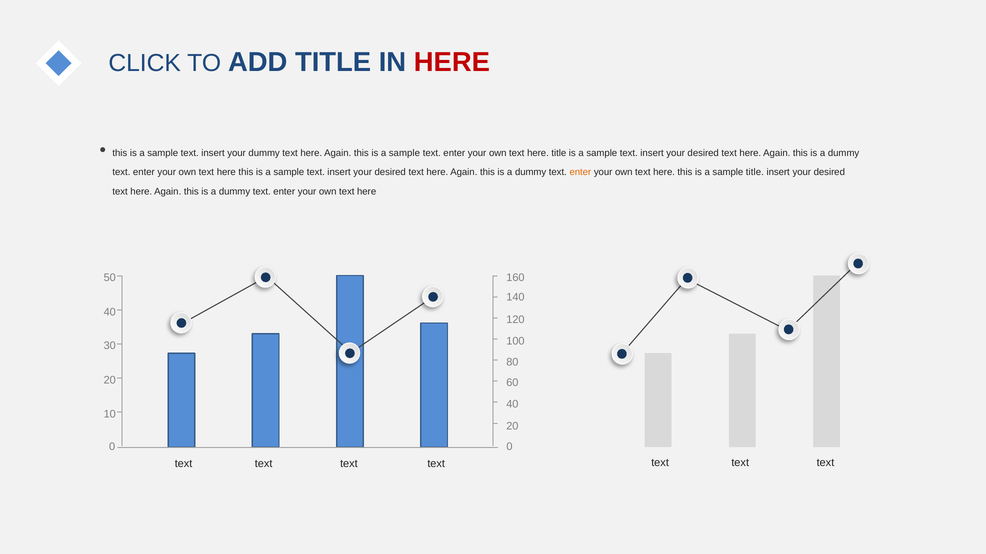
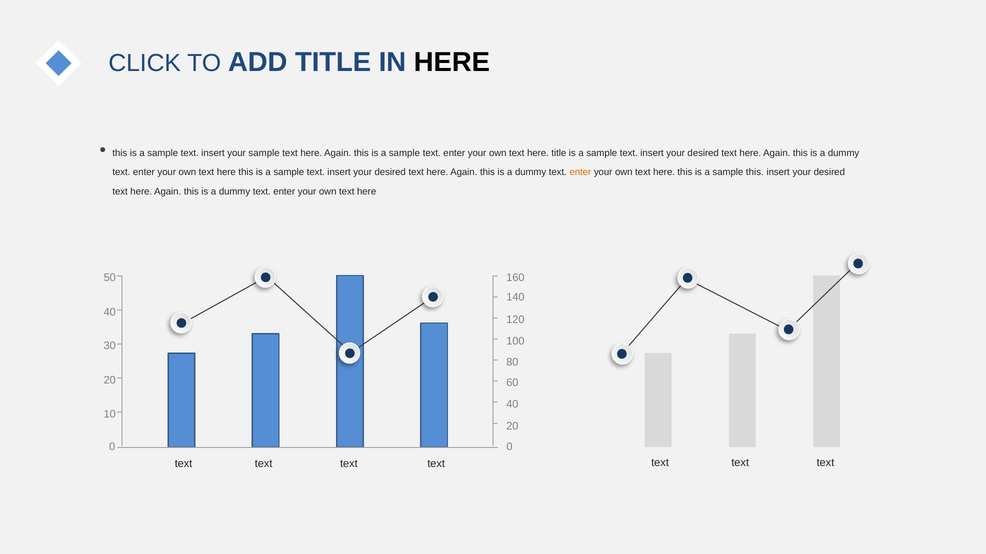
HERE colour: red -> black (452, 62)
your dummy: dummy -> sample (264, 153)
sample title: title -> this (755, 172)
